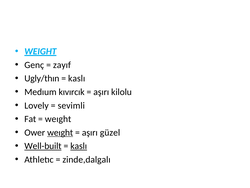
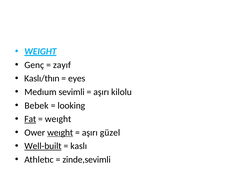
Ugly/thın: Ugly/thın -> Kaslı/thın (42, 78)
kaslı: kaslı -> eyes (77, 78)
kıvırcık: kıvırcık -> sevimli (72, 92)
Lovely: Lovely -> Bebek (36, 105)
sevimli: sevimli -> looking (71, 105)
Fat underline: none -> present (30, 119)
kaslı underline: present -> none (79, 146)
zinde,dalgalı: zinde,dalgalı -> zinde,sevimli (87, 159)
